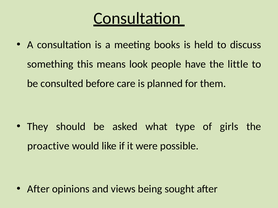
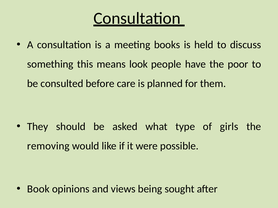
little: little -> poor (238, 64)
proactive: proactive -> removing (48, 146)
After: After -> Book (38, 189)
